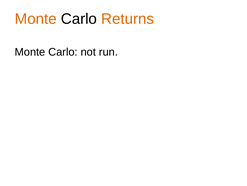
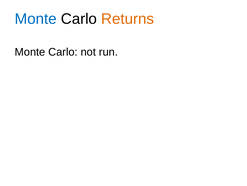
Monte colour: orange -> blue (36, 19)
